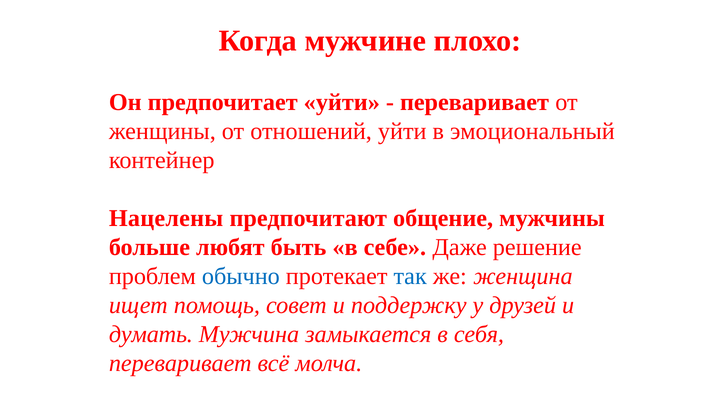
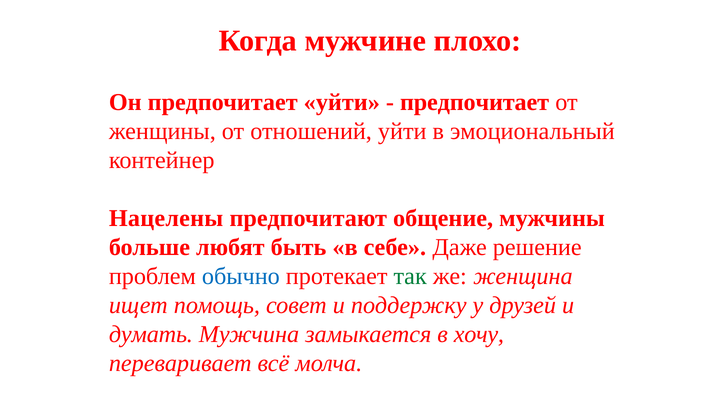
переваривает: переваривает -> предпочитает (475, 102)
так colour: blue -> green (410, 277)
себя: себя -> хочу (479, 335)
